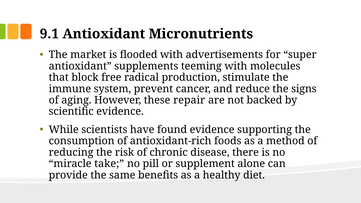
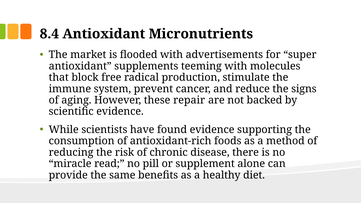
9.1: 9.1 -> 8.4 (49, 34)
take: take -> read (109, 164)
